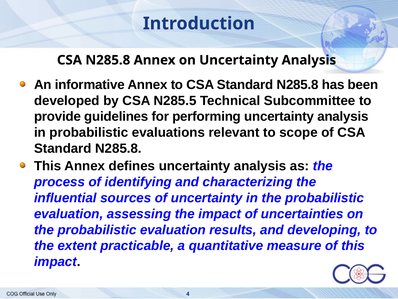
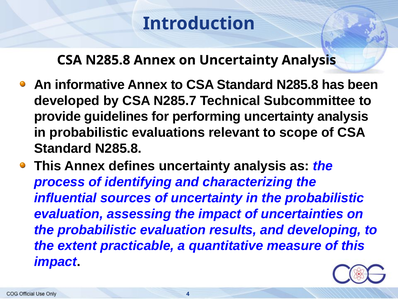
N285.5: N285.5 -> N285.7 (175, 100)
